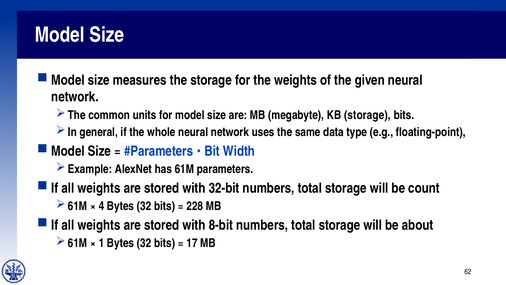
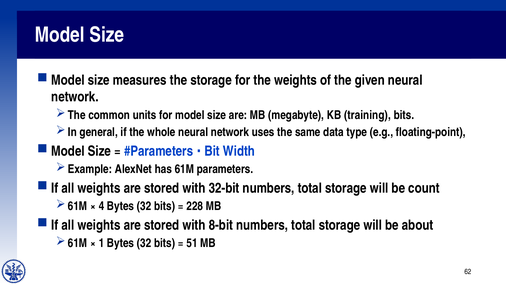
KB storage: storage -> training (367, 115)
17: 17 -> 51 (192, 243)
